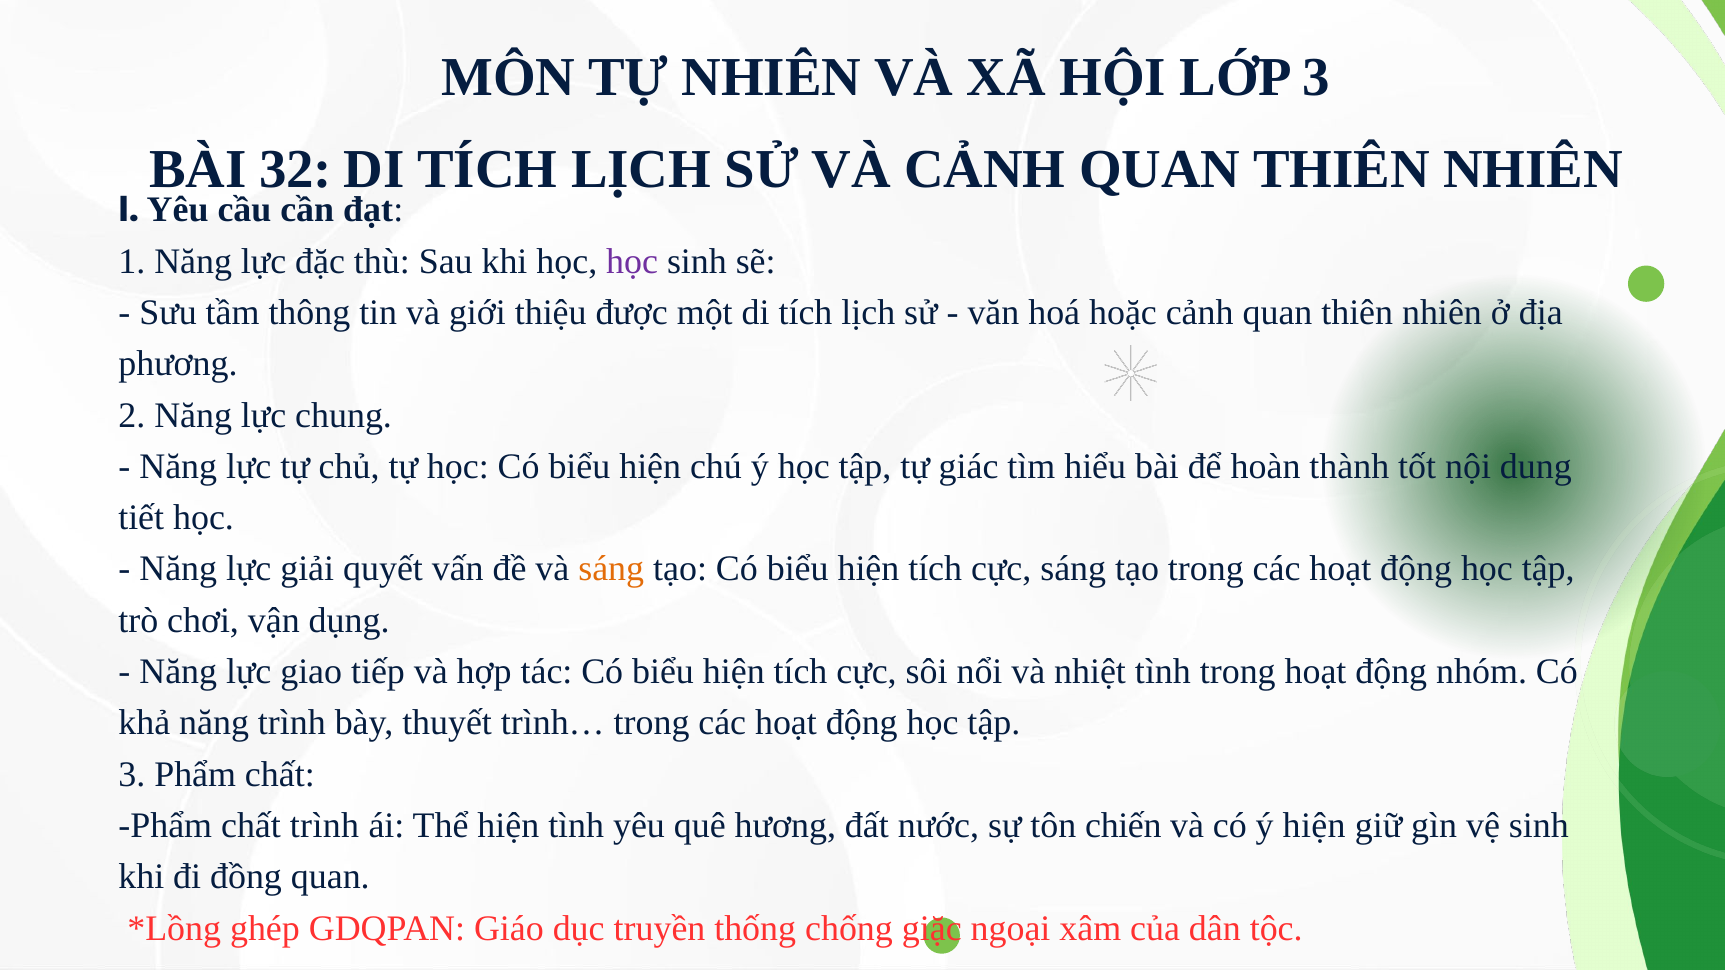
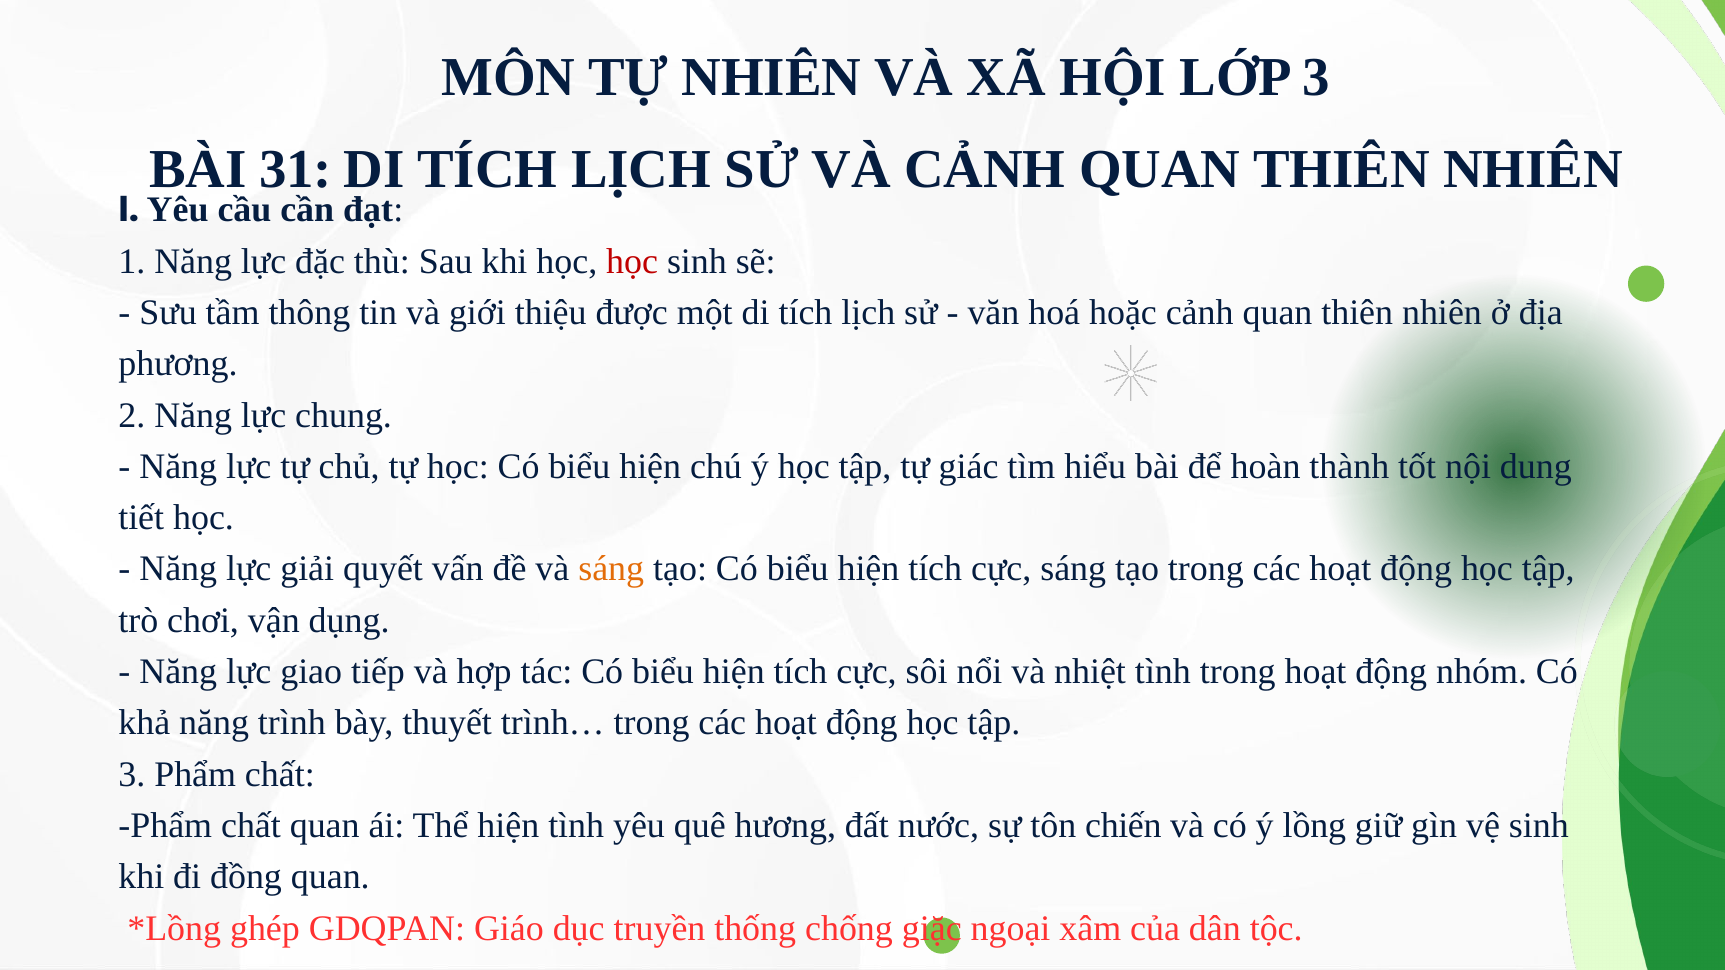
32: 32 -> 31 (295, 169)
học colour: purple -> red (632, 261)
chất trình: trình -> quan (325, 826)
ý hiện: hiện -> lồng (1314, 826)
